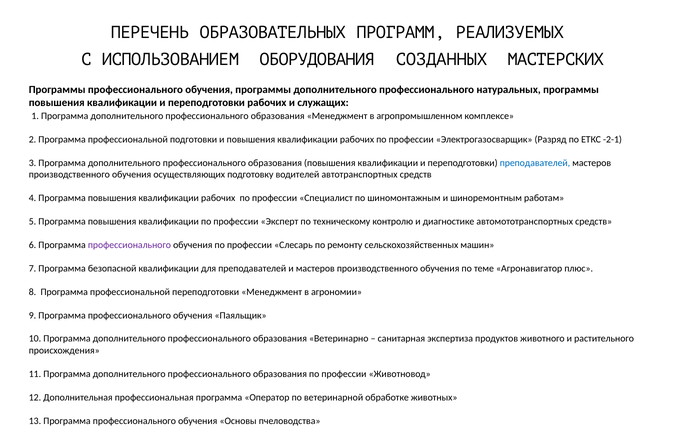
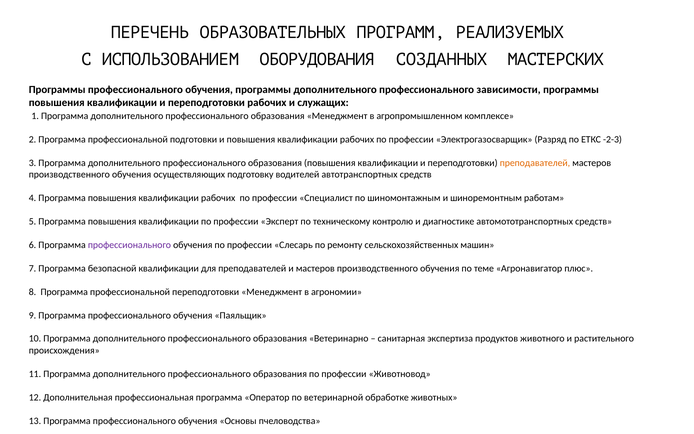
натуральных: натуральных -> зависимости (509, 89)
-2-1: -2-1 -> -2-3 (612, 139)
преподавателей colour: blue -> orange (535, 163)
